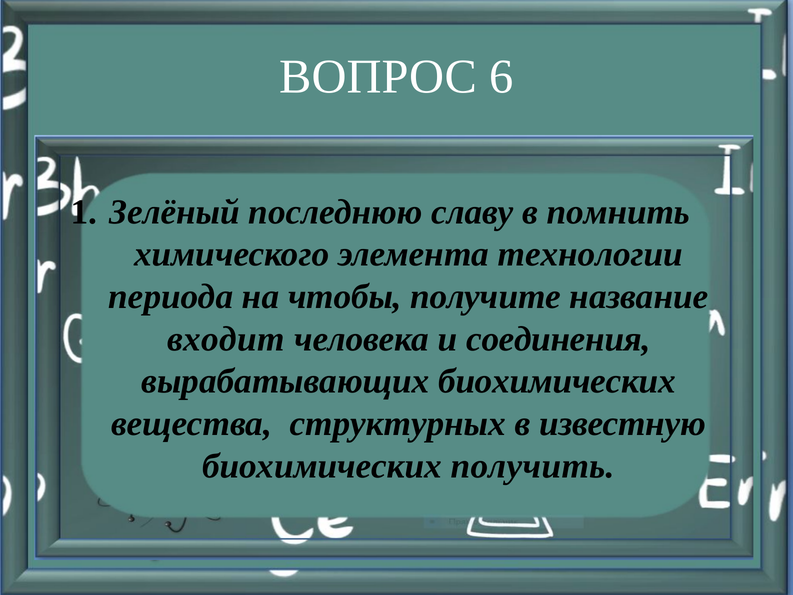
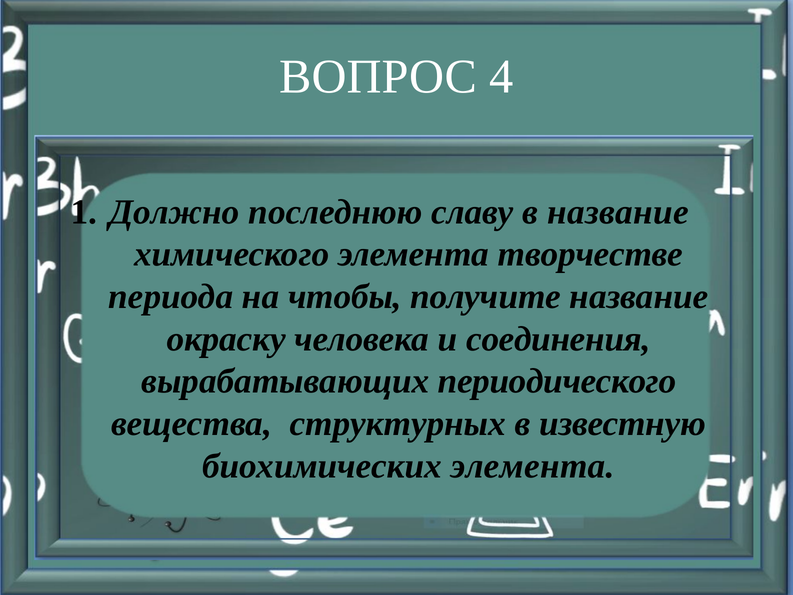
6: 6 -> 4 (501, 77)
Зелёный: Зелёный -> Должно (174, 212)
в помнить: помнить -> название (618, 212)
технологии: технологии -> творчестве (591, 254)
входит: входит -> окраску (226, 339)
вырабатывающих биохимических: биохимических -> периодического (557, 381)
биохимических получить: получить -> элемента (533, 466)
